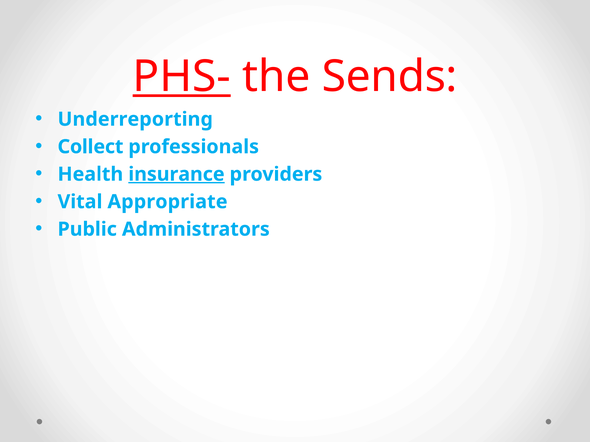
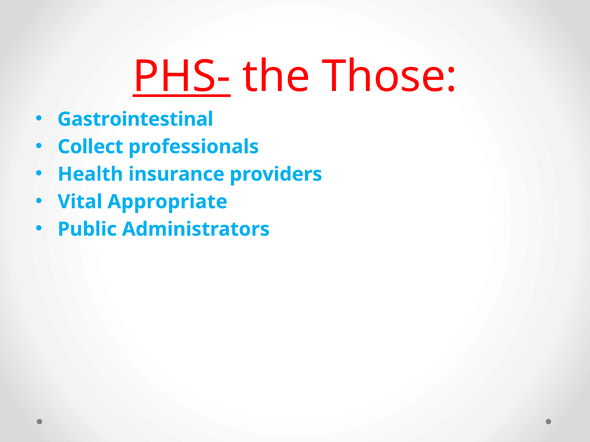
Sends: Sends -> Those (390, 77)
Underreporting: Underreporting -> Gastrointestinal (135, 119)
insurance underline: present -> none (176, 174)
